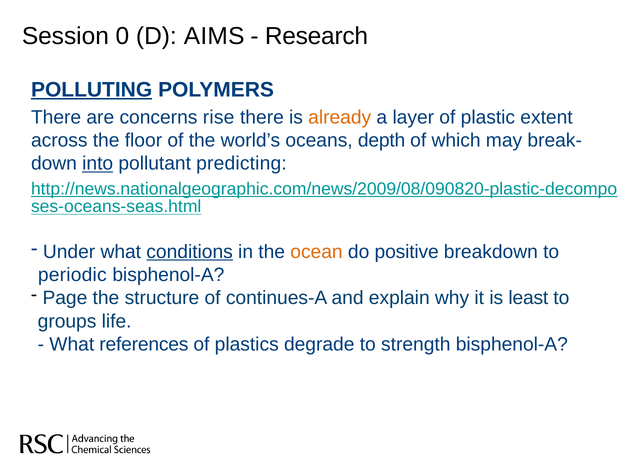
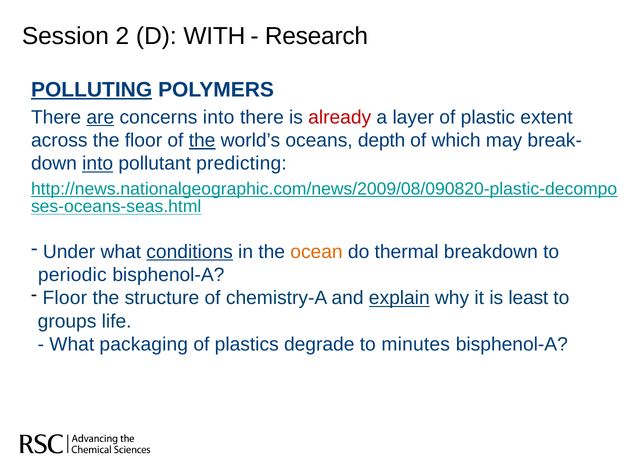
0: 0 -> 2 (122, 36)
AIMS: AIMS -> WITH (214, 36)
are underline: none -> present (100, 117)
concerns rise: rise -> into (219, 117)
already colour: orange -> red (340, 117)
the underline: none -> present (202, 140)
positive: positive -> thermal (407, 252)
Page: Page -> Floor (65, 298)
continues-A: continues-A -> chemistry-A (277, 298)
explain underline: none -> present (399, 298)
references: references -> packaging (144, 344)
strength: strength -> minutes (416, 344)
